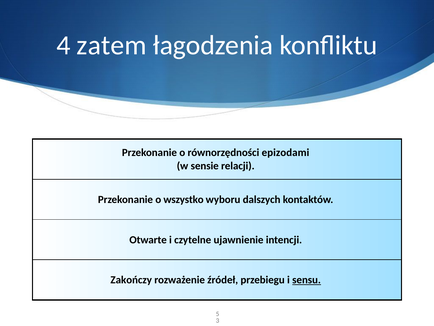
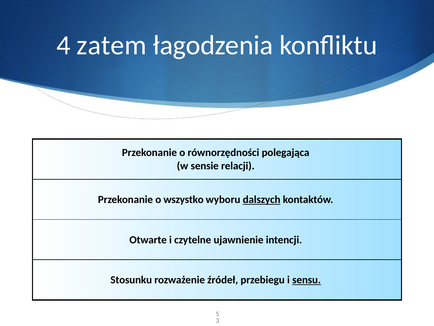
epizodami: epizodami -> polegająca (286, 152)
dalszych underline: none -> present (262, 199)
Zakończy: Zakończy -> Stosunku (131, 280)
